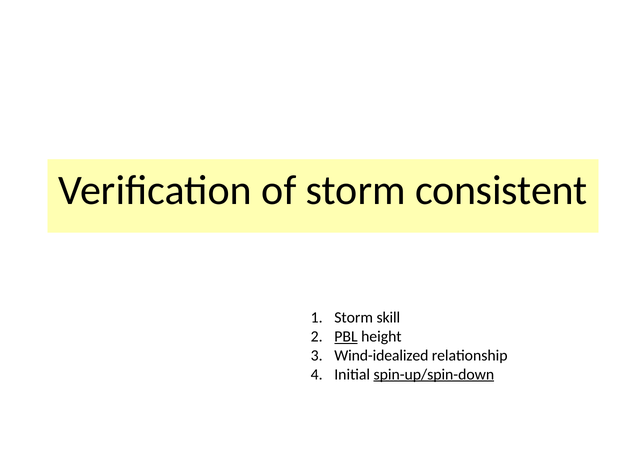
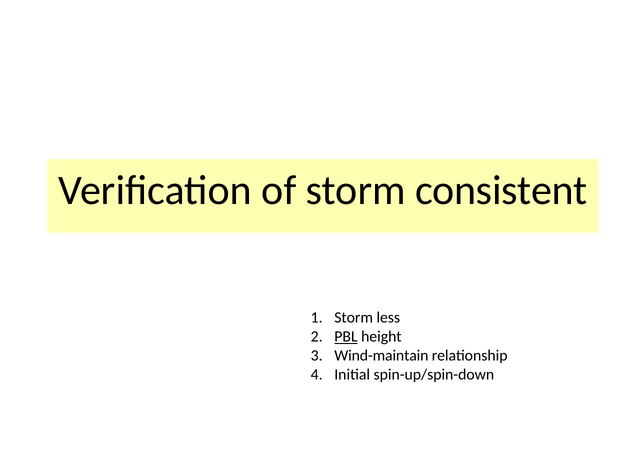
skill: skill -> less (388, 318)
Wind-idealized: Wind-idealized -> Wind-maintain (381, 356)
spin-up/spin-down underline: present -> none (434, 375)
